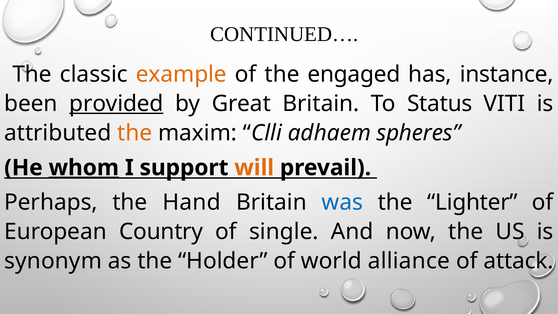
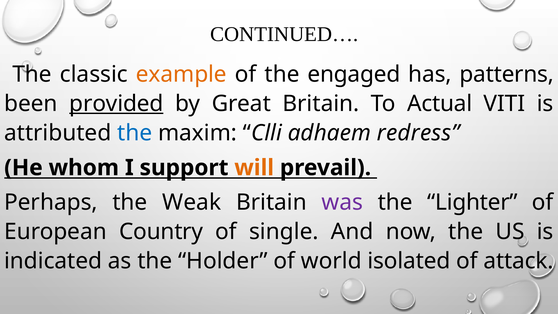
instance: instance -> patterns (507, 74)
Status: Status -> Actual (440, 104)
the colour: orange -> blue (135, 133)
spheres: spheres -> redress (418, 133)
whom underline: present -> none (84, 168)
Hand: Hand -> Weak (192, 202)
was colour: blue -> purple (342, 202)
synonym: synonym -> indicated (53, 261)
alliance: alliance -> isolated (409, 261)
